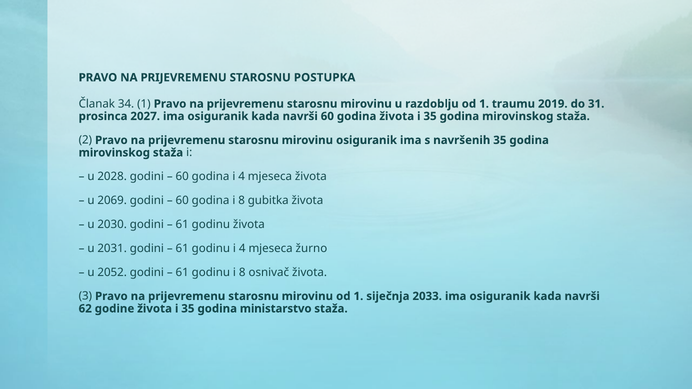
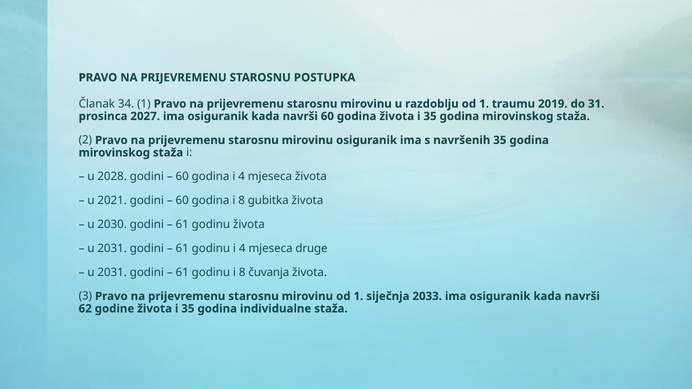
2069: 2069 -> 2021 (112, 201)
žurno: žurno -> druge (312, 249)
2052: 2052 -> 2031 (112, 273)
osnivač: osnivač -> čuvanja (269, 273)
ministarstvo: ministarstvo -> individualne (276, 309)
